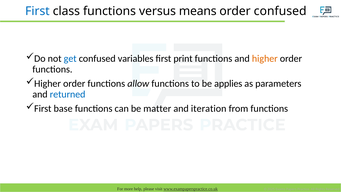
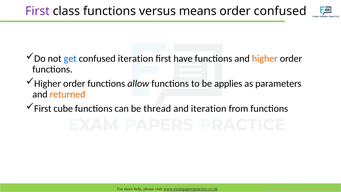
First colour: blue -> purple (37, 11)
confused variables: variables -> iteration (136, 58)
print: print -> have (183, 58)
returned colour: blue -> orange (68, 94)
base: base -> cube (63, 109)
matter: matter -> thread (157, 109)
